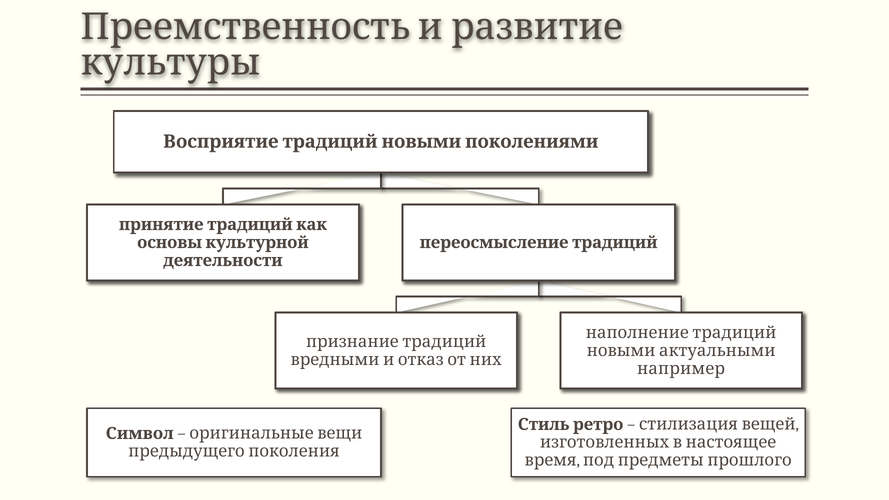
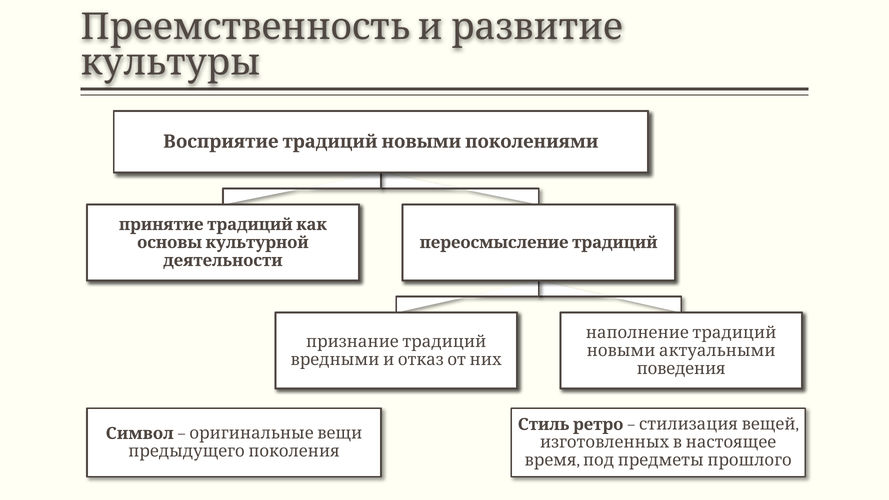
например: например -> поведения (681, 369)
